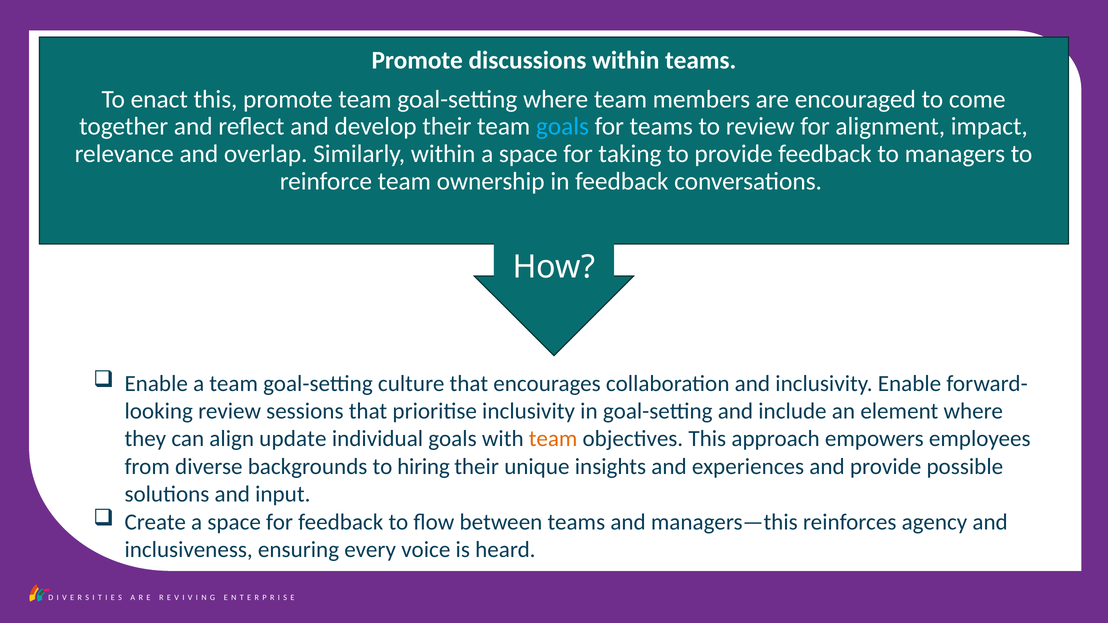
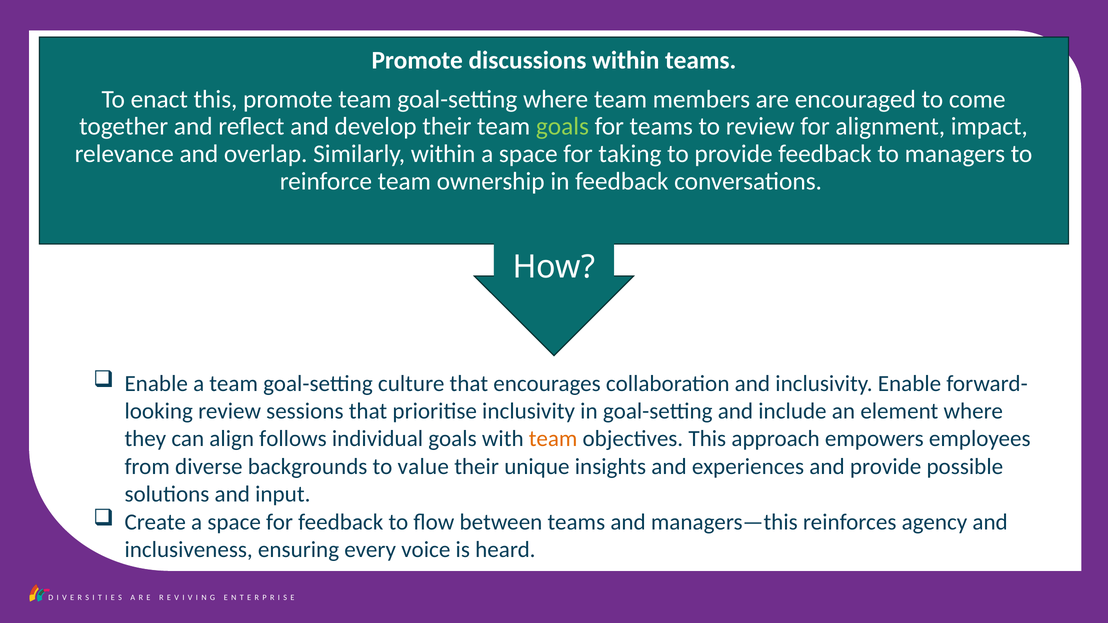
goals colour: light blue -> light green (562, 127)
update: update -> follows (293, 439)
hiring: hiring -> value (423, 467)
